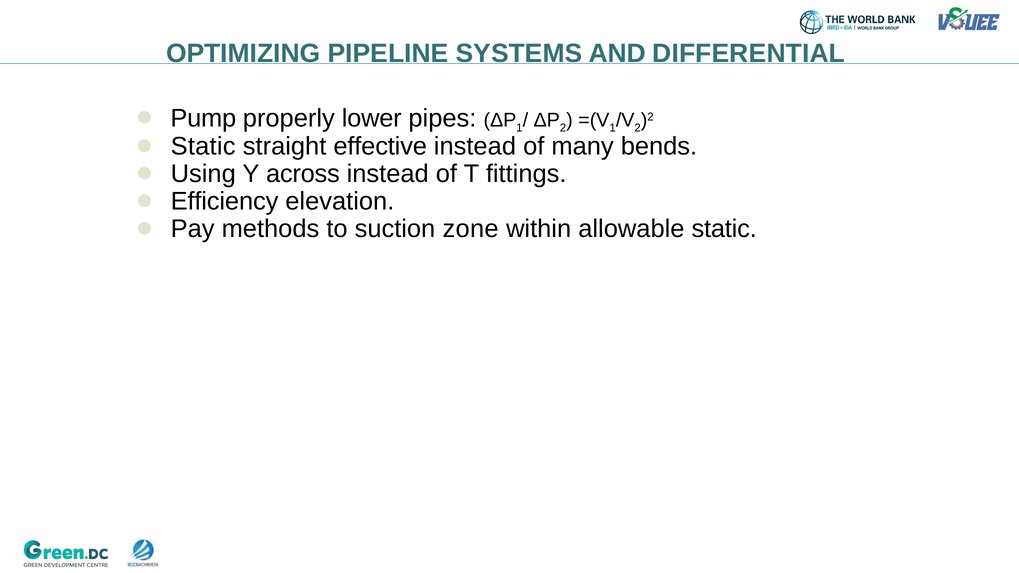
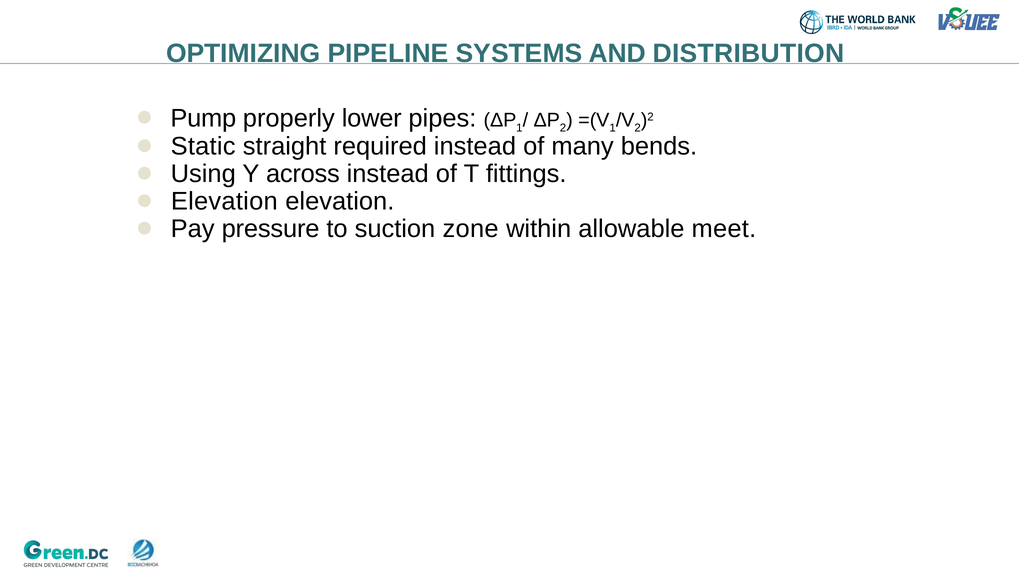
DIFFERENTIAL: DIFFERENTIAL -> DISTRIBUTION (749, 53)
effective: effective -> required (380, 146)
Efficiency: Efficiency -> Elevation (224, 201)
methods: methods -> pressure (271, 229)
allowable static: static -> meet (724, 229)
